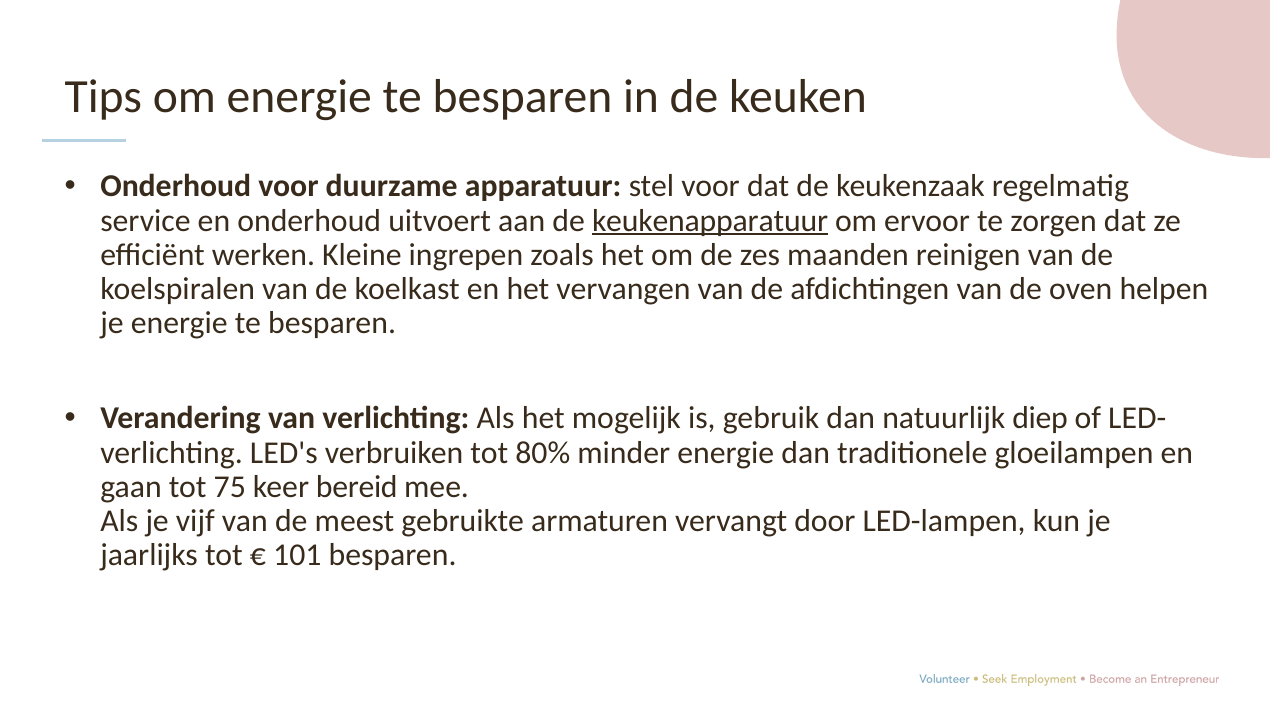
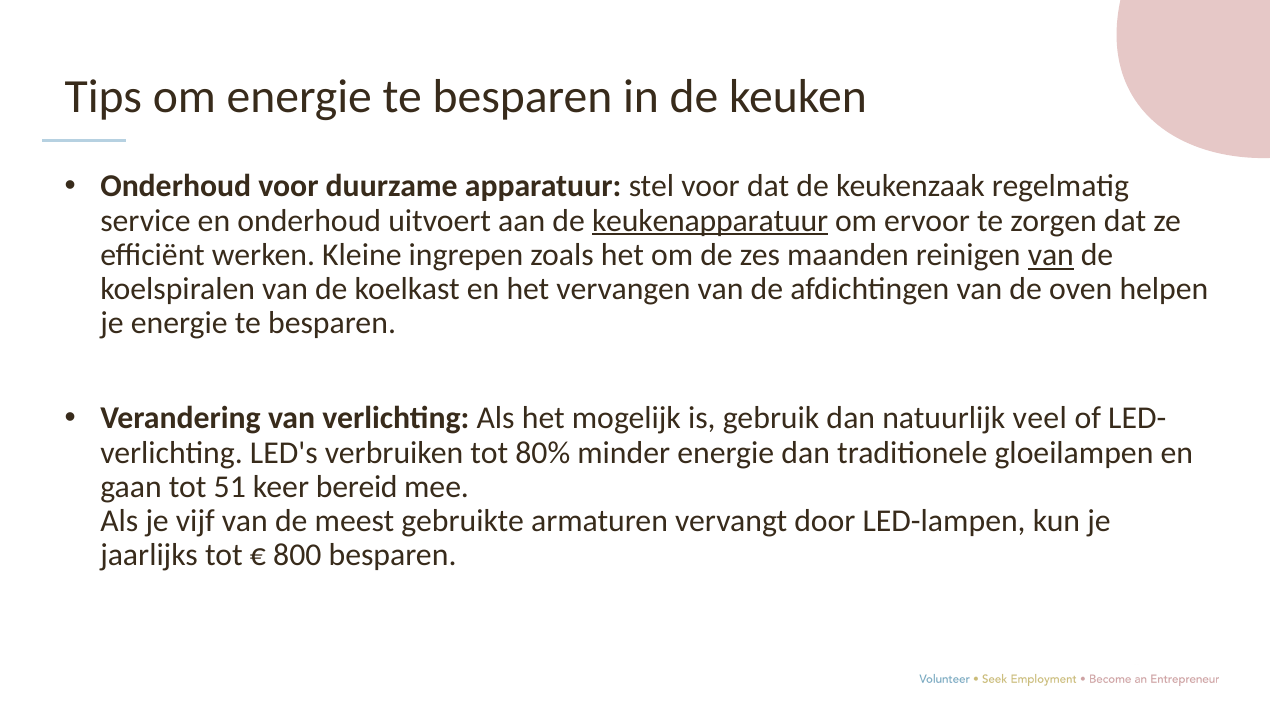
van underline: none -> present (1051, 255)
diep: diep -> veel (1040, 419)
75: 75 -> 51 (230, 487)
101: 101 -> 800 (297, 556)
